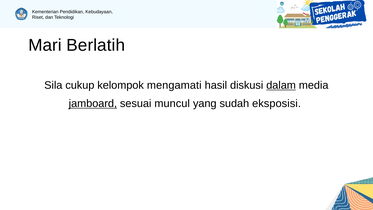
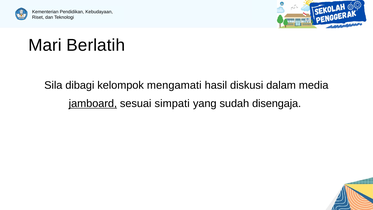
cukup: cukup -> dibagi (80, 85)
dalam underline: present -> none (281, 85)
muncul: muncul -> simpati (172, 103)
eksposisi: eksposisi -> disengaja (277, 103)
